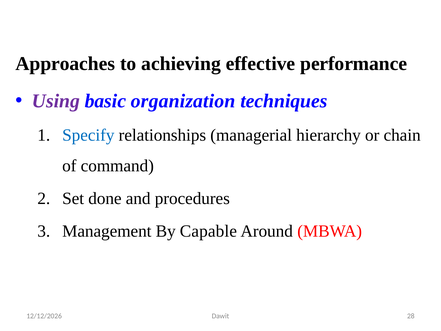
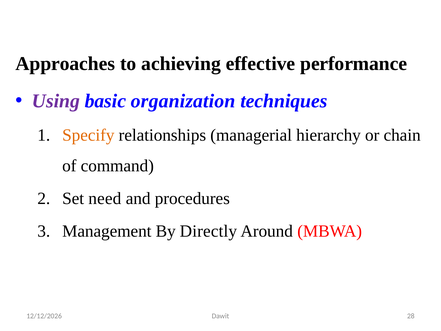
Specify colour: blue -> orange (88, 135)
done: done -> need (105, 198)
Capable: Capable -> Directly (208, 231)
